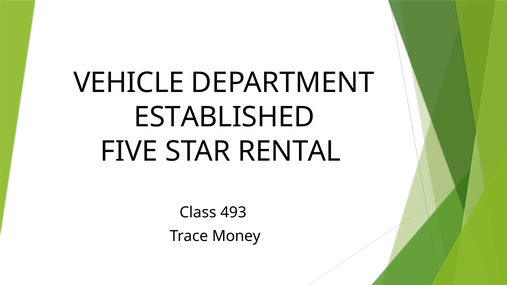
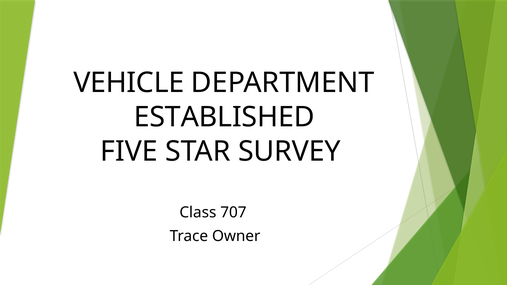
RENTAL: RENTAL -> SURVEY (289, 151)
493: 493 -> 707 (233, 212)
Money: Money -> Owner (236, 236)
